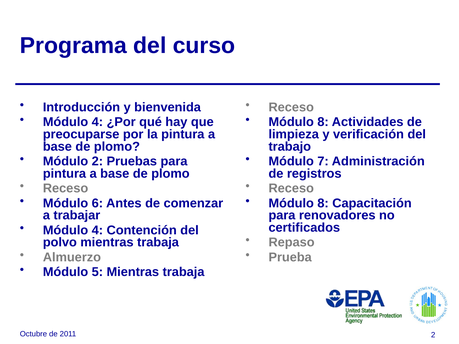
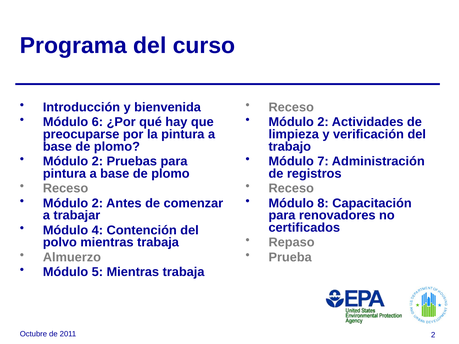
4: 4 -> 6 (97, 122)
8: 8 -> 2 (323, 122)
6: 6 -> 2 (97, 203)
